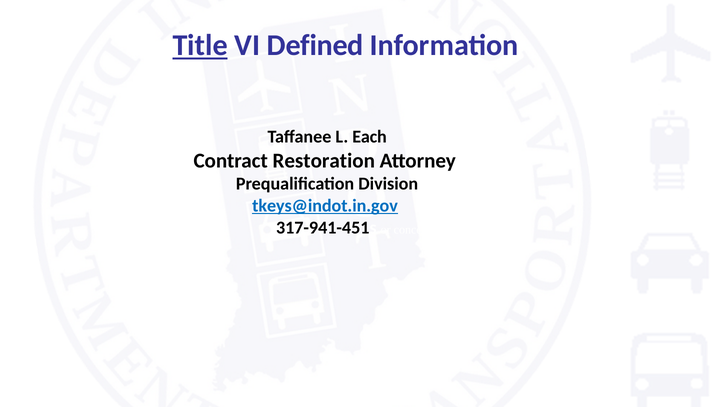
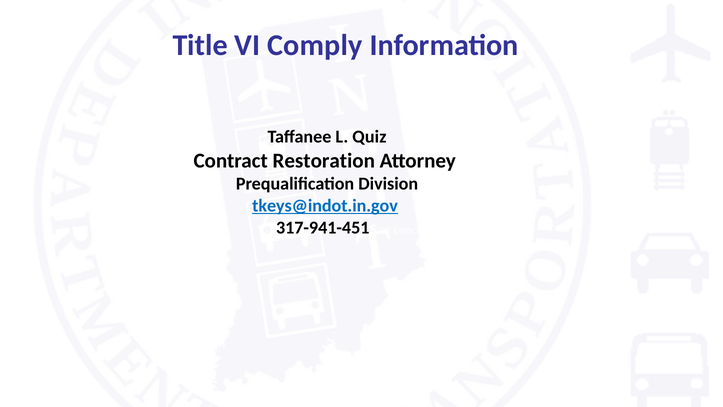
Title underline: present -> none (200, 45)
Defined: Defined -> Comply (315, 45)
Each: Each -> Quiz (369, 137)
